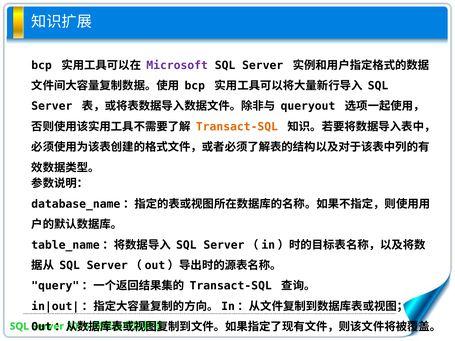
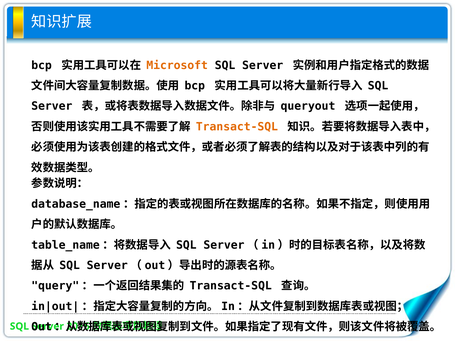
Microsoft colour: purple -> orange (177, 65)
